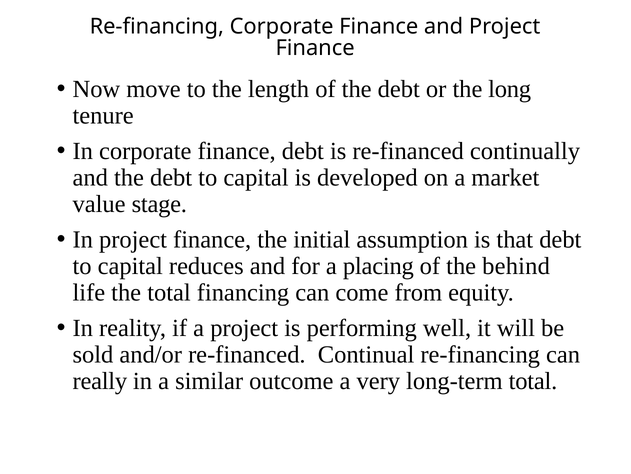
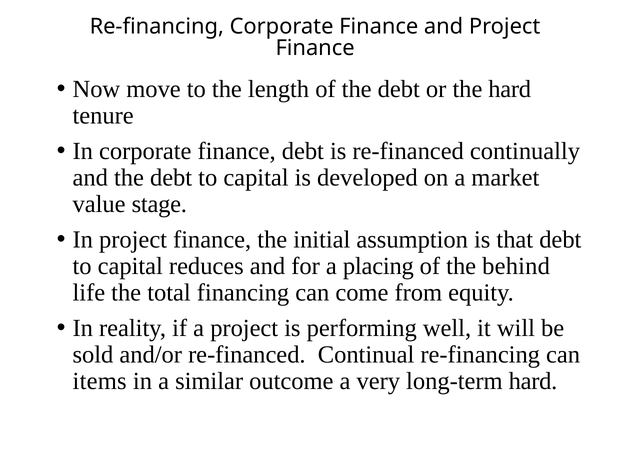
the long: long -> hard (510, 89)
really: really -> items (100, 381)
long-term total: total -> hard (533, 381)
